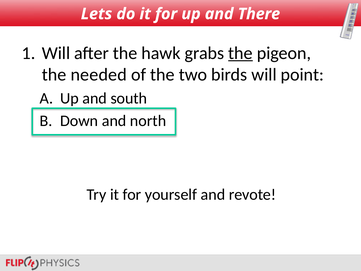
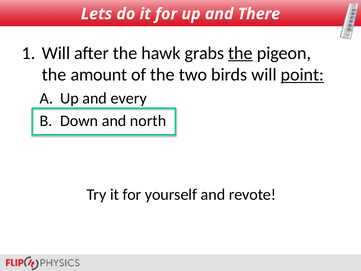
needed: needed -> amount (99, 75)
point underline: none -> present (302, 75)
south: south -> every (129, 98)
